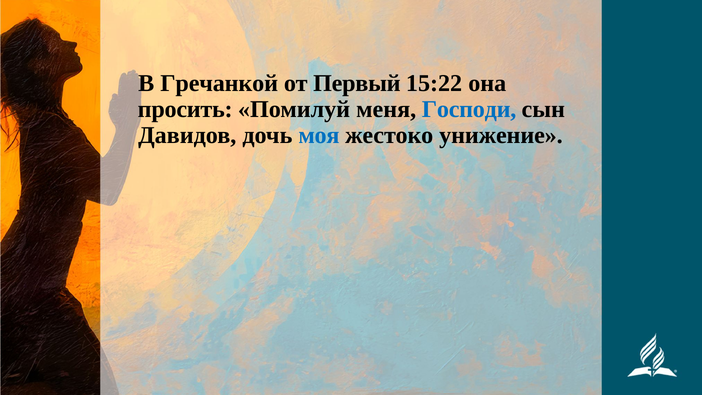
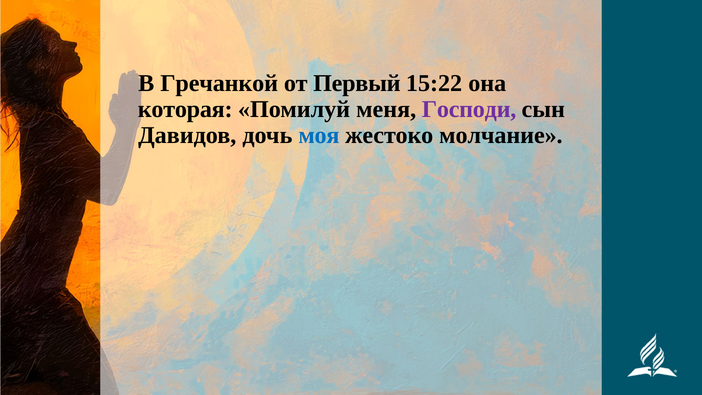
просить: просить -> которая (185, 109)
Господи colour: blue -> purple (469, 109)
унижение: унижение -> молчание (501, 135)
